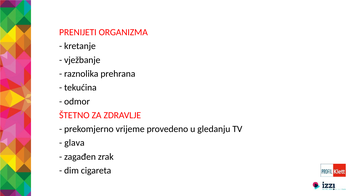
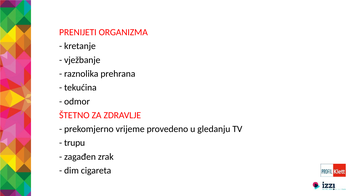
glava: glava -> trupu (75, 143)
